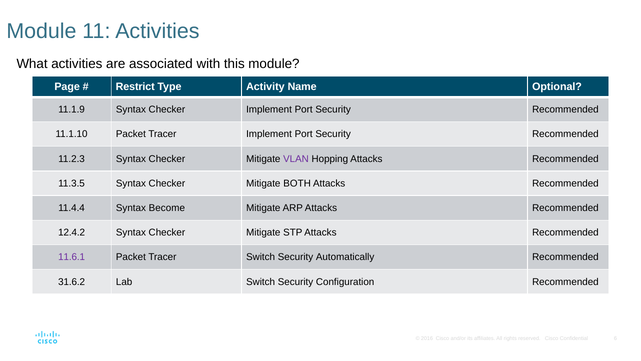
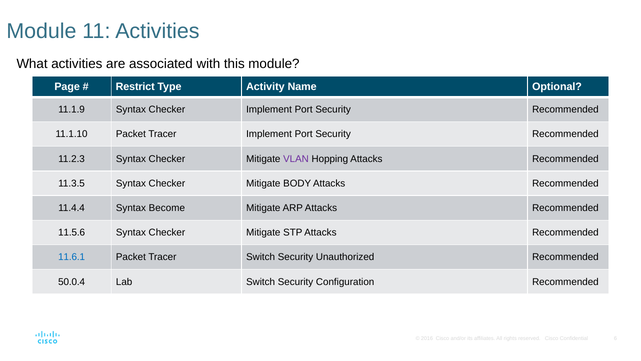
BOTH: BOTH -> BODY (297, 183)
12.4.2: 12.4.2 -> 11.5.6 (72, 232)
11.6.1 colour: purple -> blue (72, 257)
Automatically: Automatically -> Unauthorized (345, 257)
31.6.2: 31.6.2 -> 50.0.4 (72, 282)
